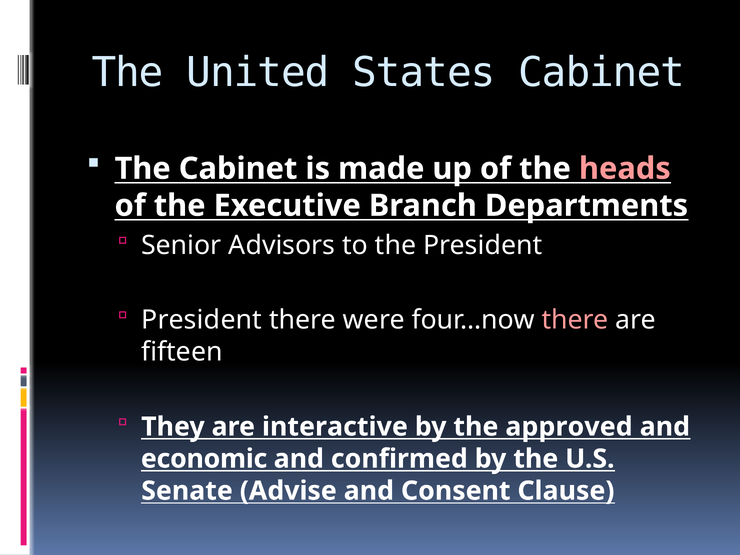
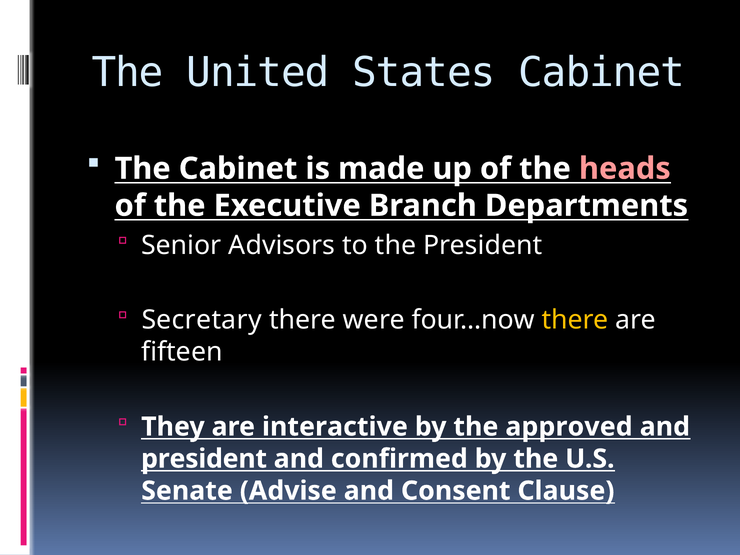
President: President -> Secretary (202, 320)
there colour: pink -> yellow (575, 320)
economic: economic -> president (204, 459)
